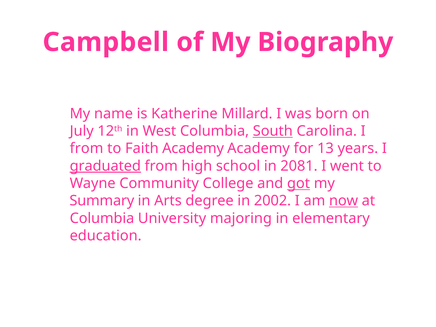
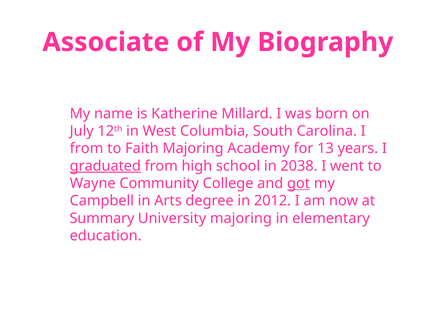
Campbell: Campbell -> Associate (106, 42)
South underline: present -> none (273, 131)
Faith Academy: Academy -> Majoring (193, 148)
2081: 2081 -> 2038 (299, 166)
Summary: Summary -> Campbell (102, 201)
2002: 2002 -> 2012 (273, 201)
now underline: present -> none (344, 201)
Columbia: Columbia -> Summary (102, 218)
